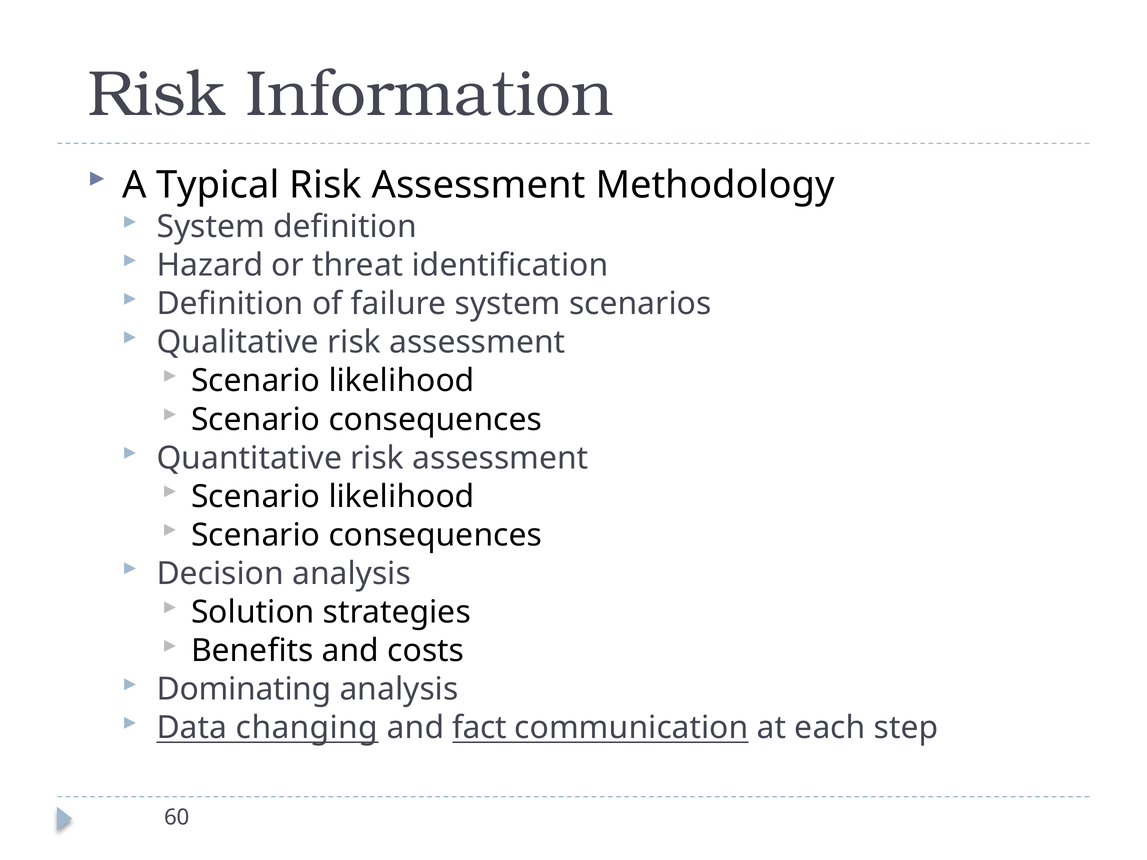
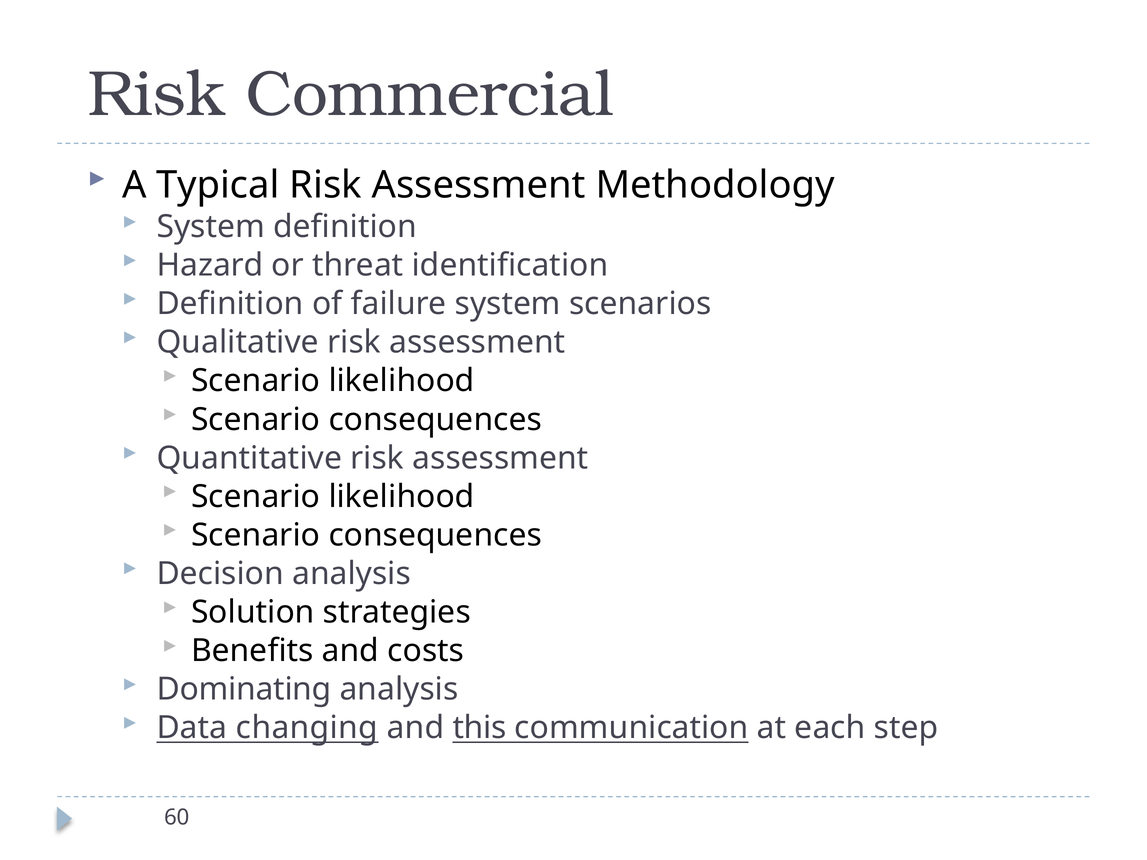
Information: Information -> Commercial (430, 94)
fact: fact -> this (479, 728)
